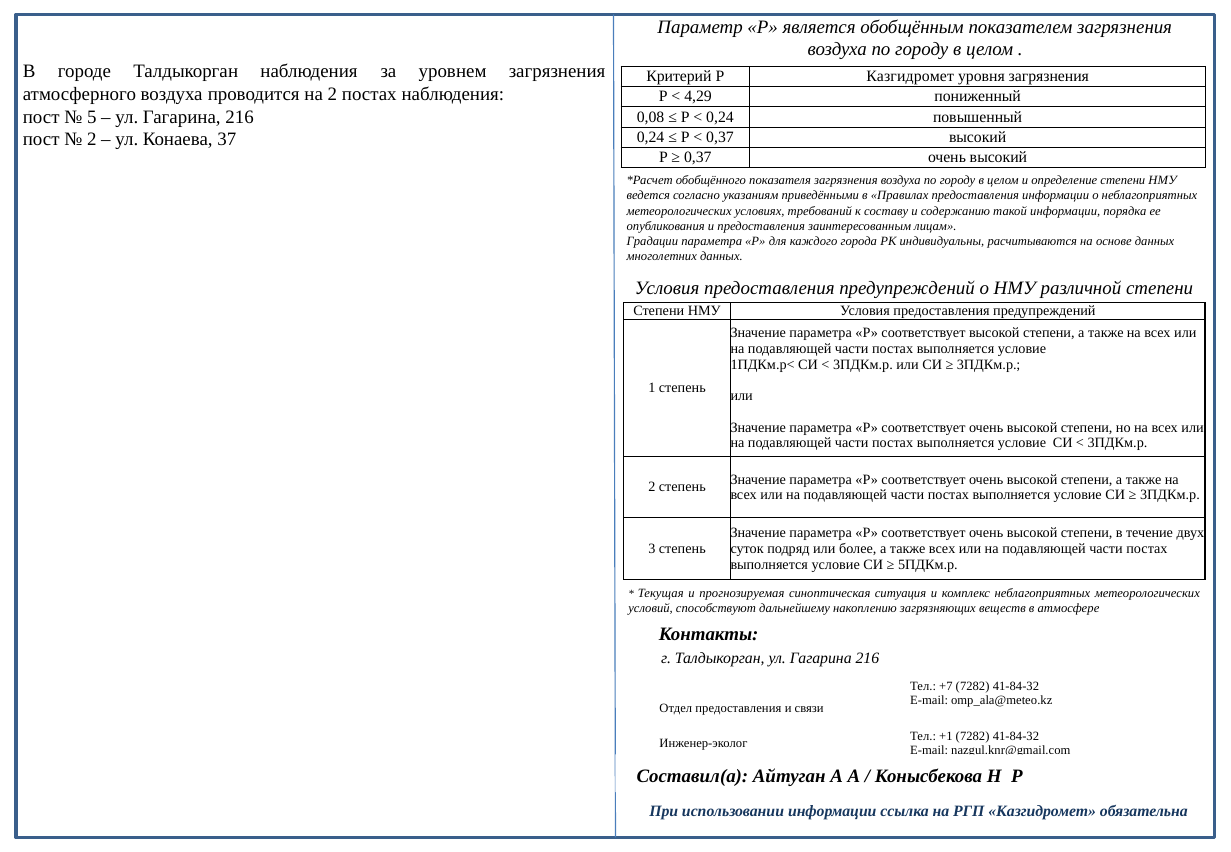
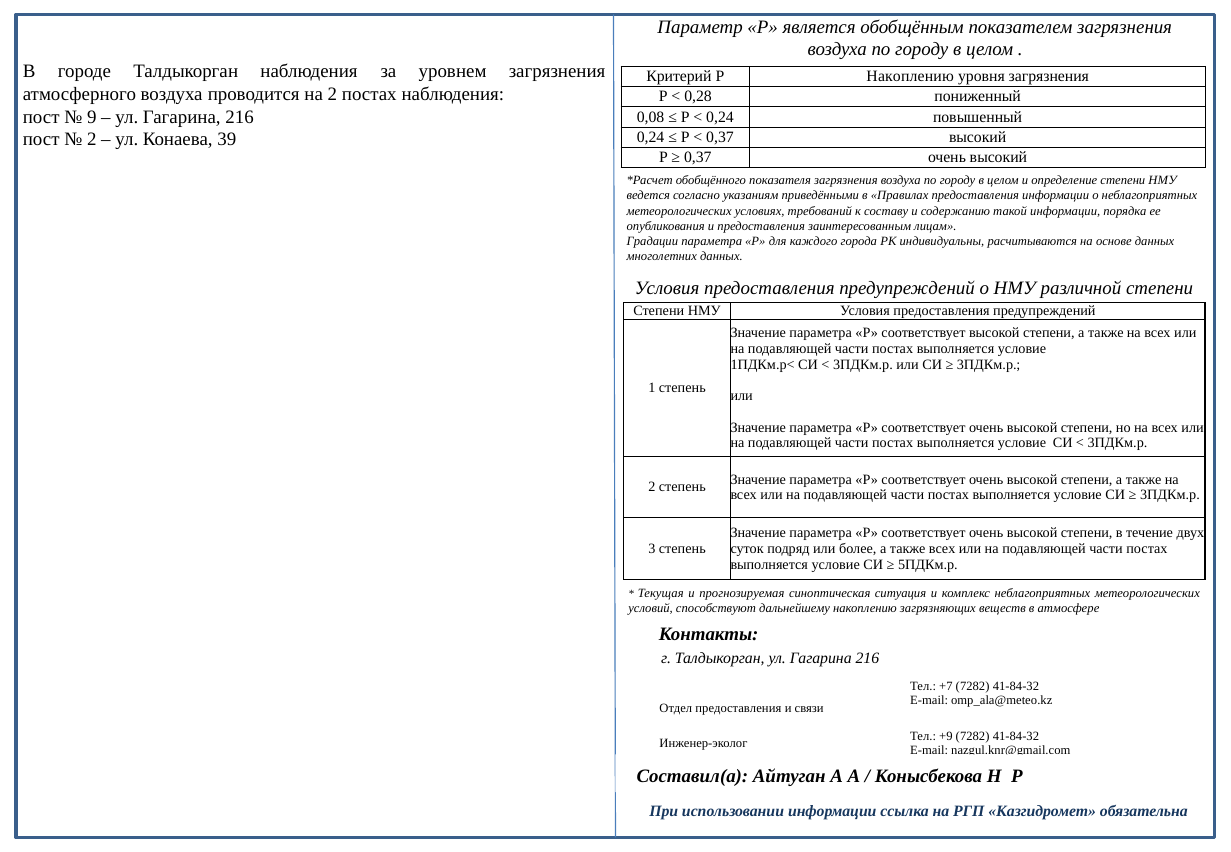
Р Казгидромет: Казгидромет -> Накоплению (910, 76)
4,29: 4,29 -> 0,28 (698, 97)
5: 5 -> 9 (92, 117)
37: 37 -> 39 (227, 140)
+1: +1 -> +9 (946, 736)
